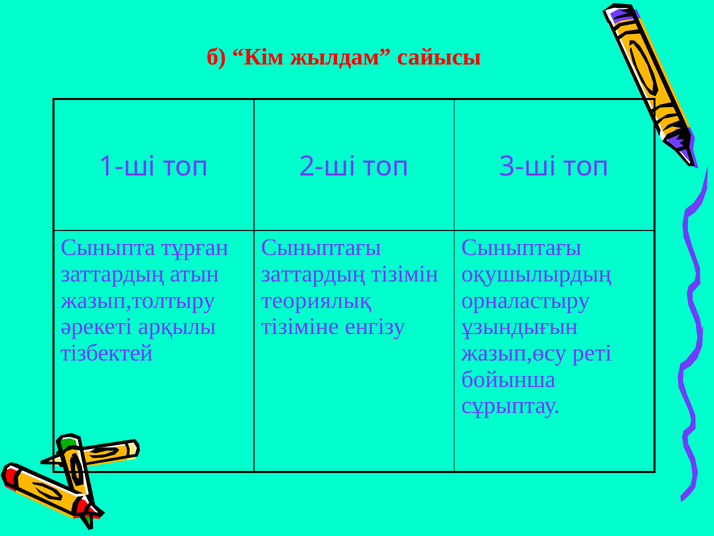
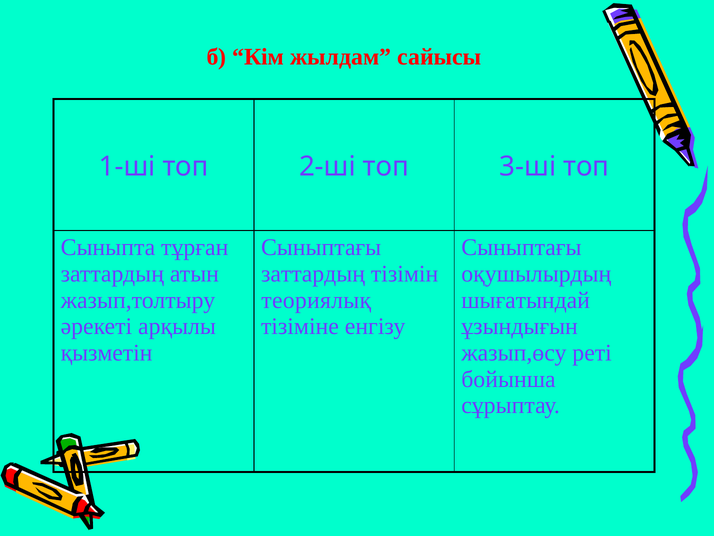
орналастыру: орналастыру -> шығатындай (526, 300)
тізбектей: тізбектей -> қызметін (107, 353)
